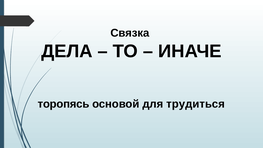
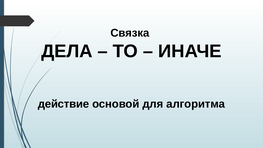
торопясь: торопясь -> действие (64, 104)
трудиться: трудиться -> алгоритма (196, 104)
